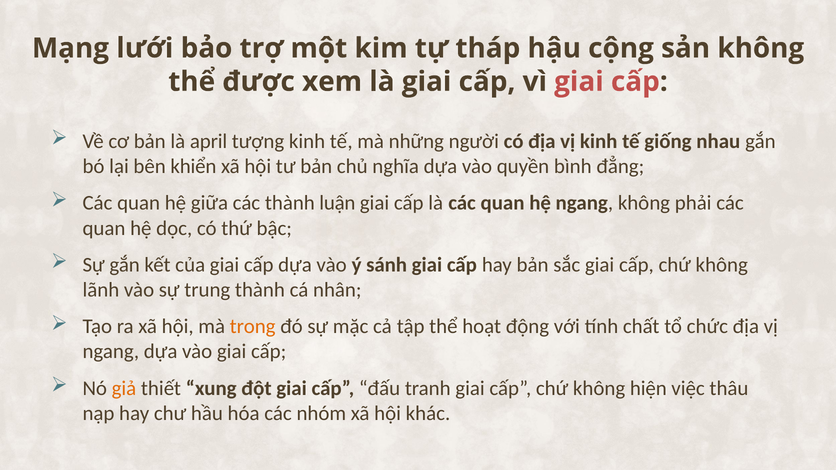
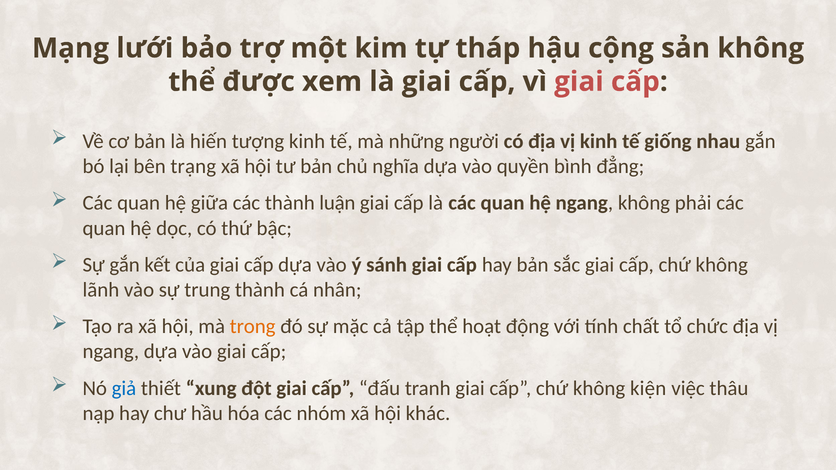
april: april -> hiến (208, 141)
khiển: khiển -> trạng (193, 166)
giả colour: orange -> blue (124, 388)
hiện: hiện -> kiện (648, 388)
